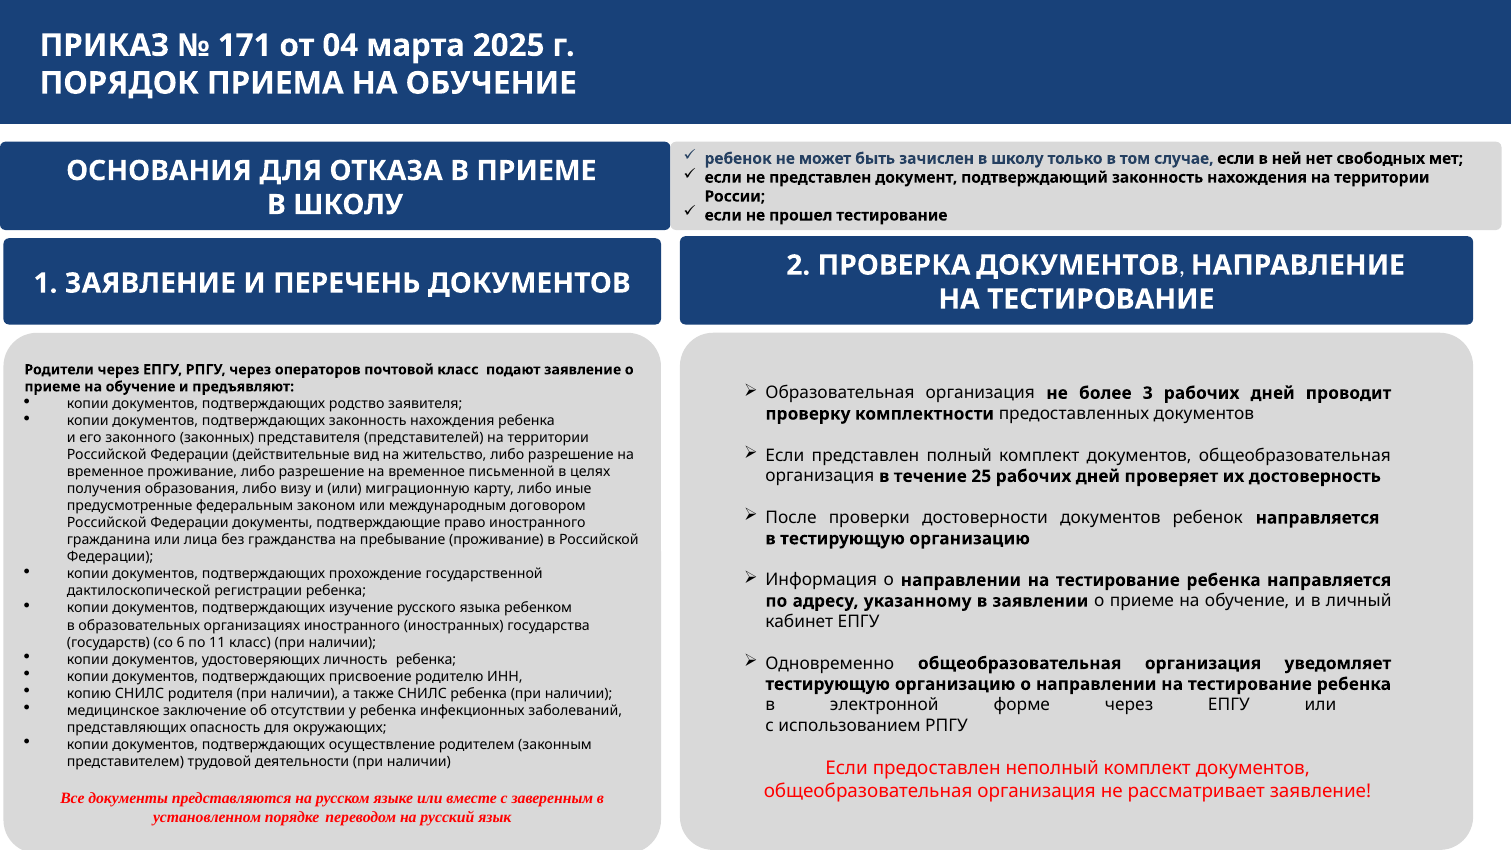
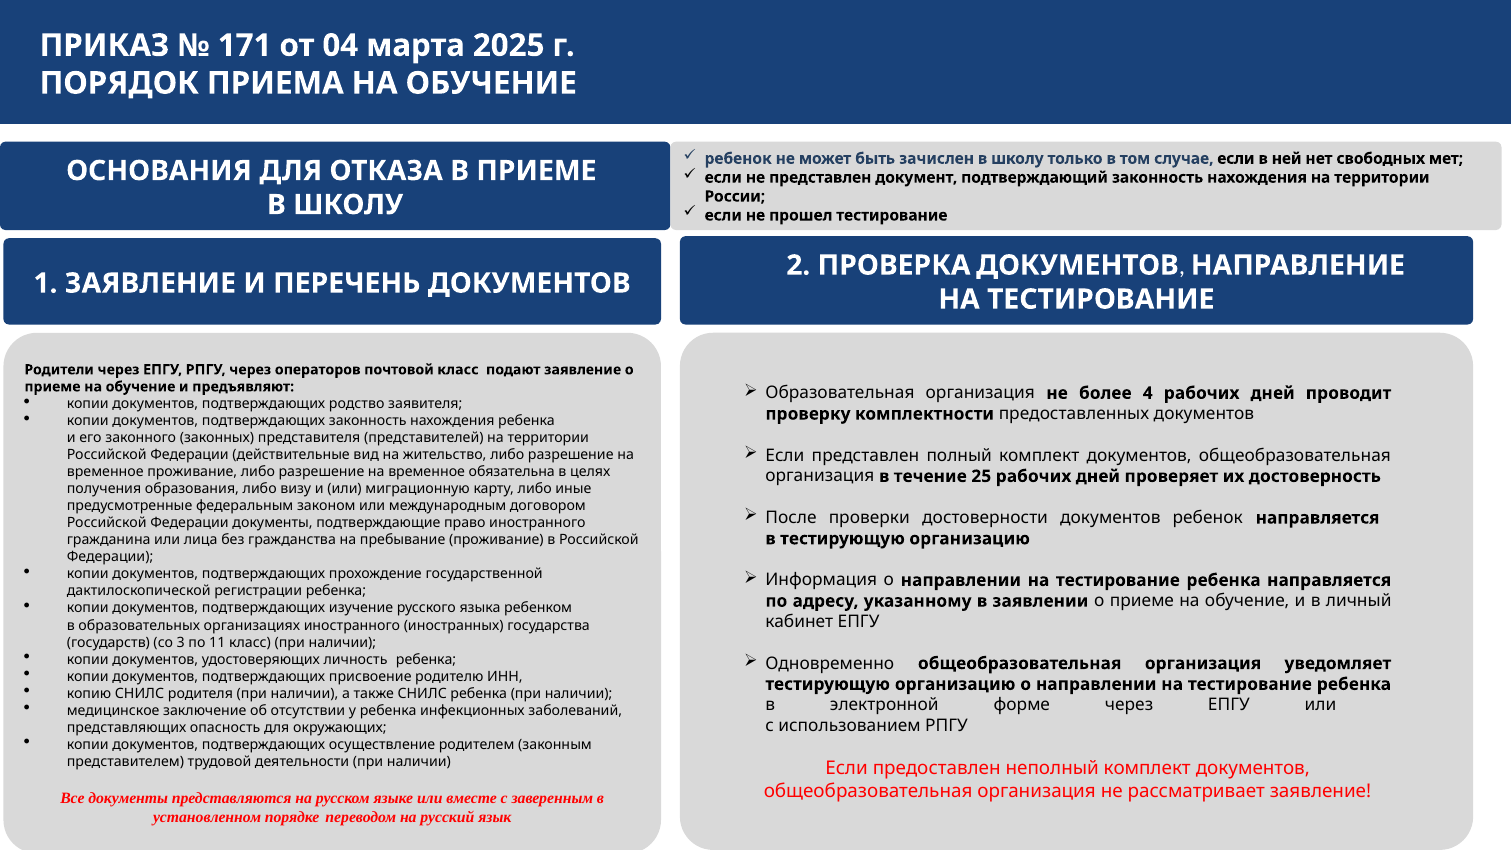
3: 3 -> 4 (1148, 393)
письменной: письменной -> обязательна (512, 472)
6: 6 -> 3 (181, 642)
